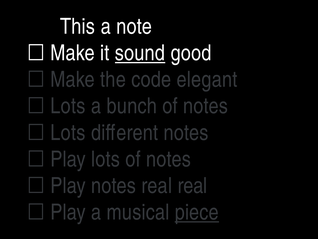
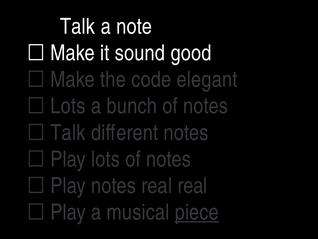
This: This -> Talk (78, 26)
sound underline: present -> none (140, 53)
Lots: Lots -> Talk (68, 132)
